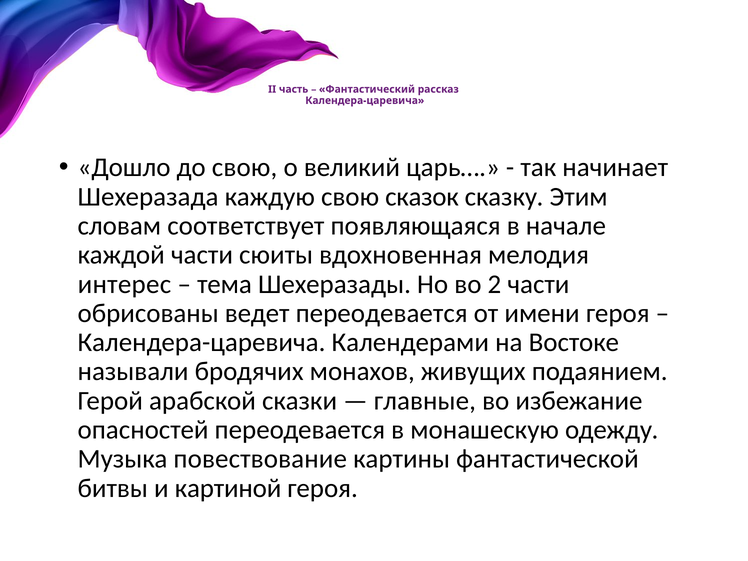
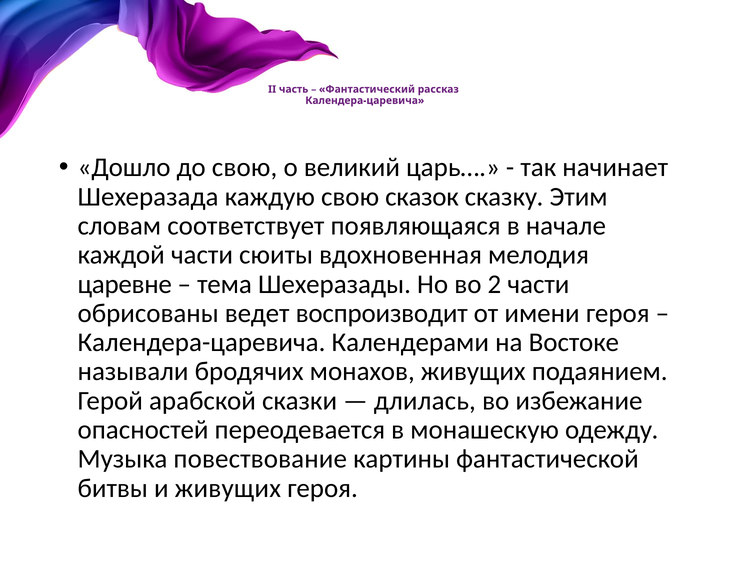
интерес: интерес -> царевне (125, 284)
ведет переодевается: переодевается -> воспроизводит (382, 313)
главные: главные -> длилась (425, 401)
и картиной: картиной -> живущих (228, 488)
